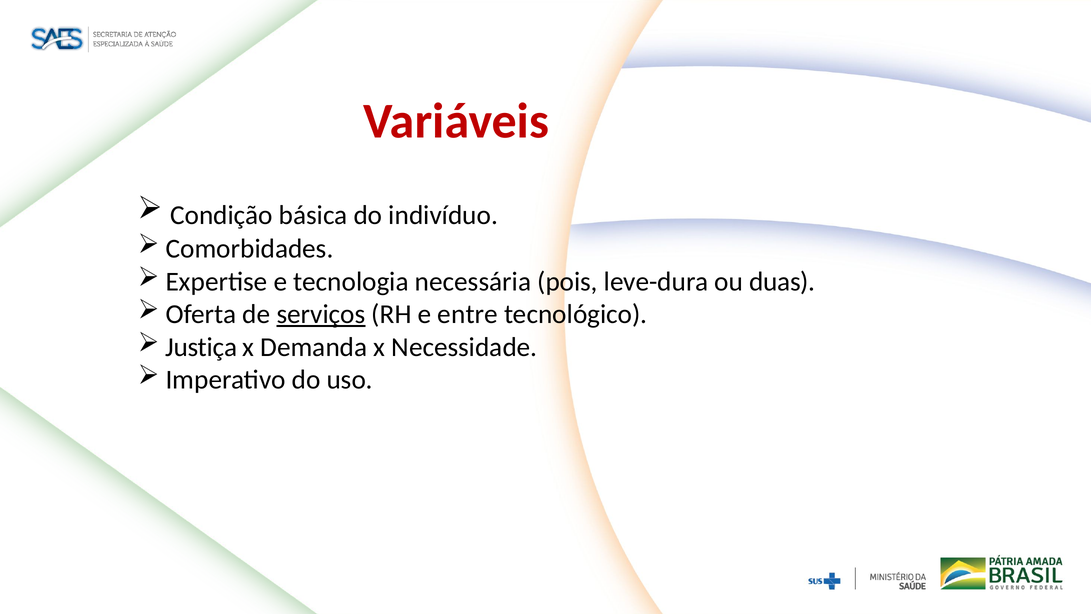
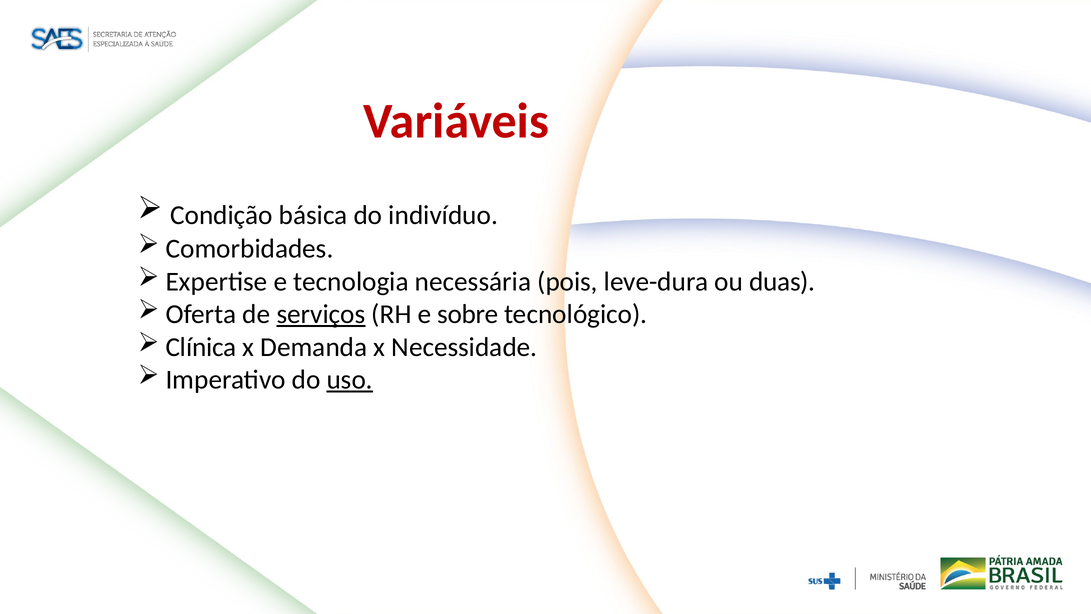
entre: entre -> sobre (468, 314)
Justiça: Justiça -> Clínica (201, 347)
uso underline: none -> present (350, 380)
